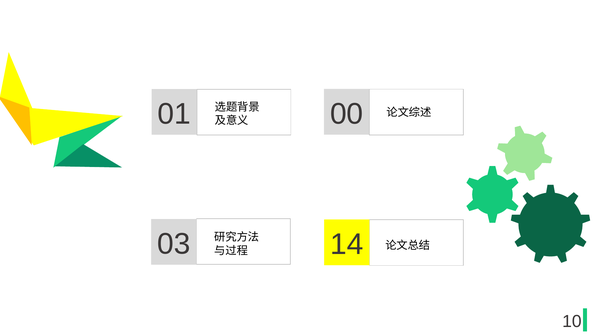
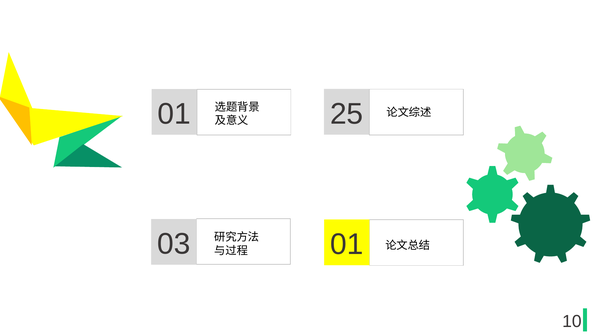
00: 00 -> 25 (347, 114)
14: 14 -> 01 (347, 245)
